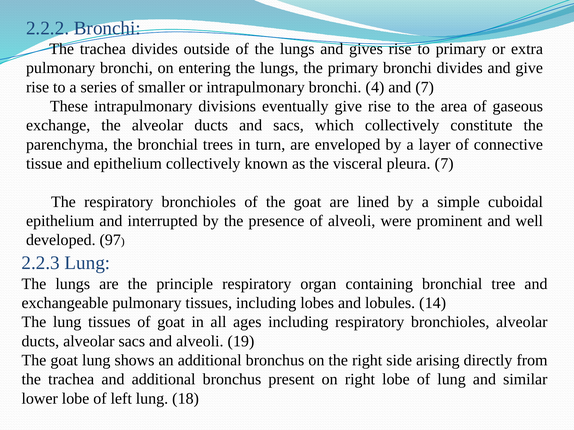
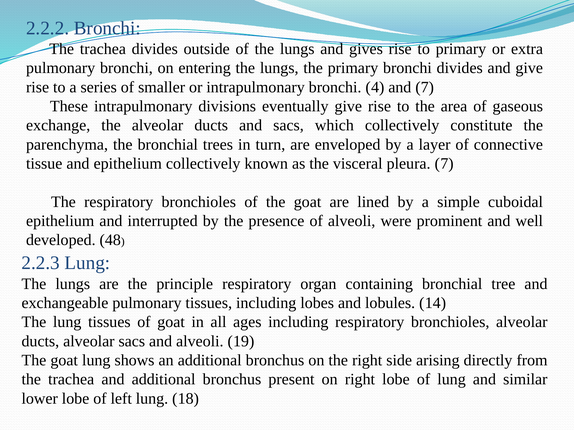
97: 97 -> 48 (110, 240)
